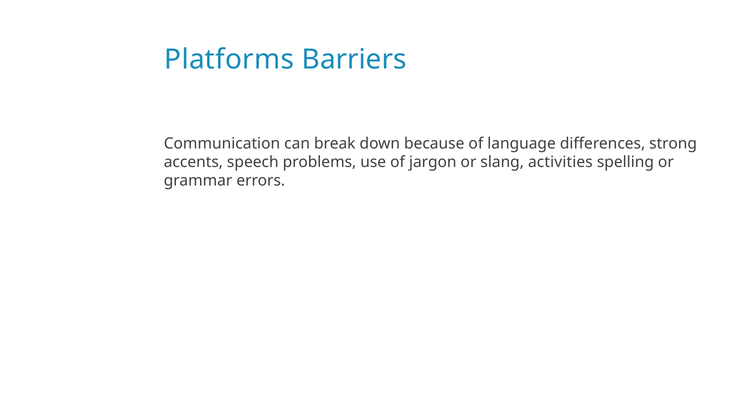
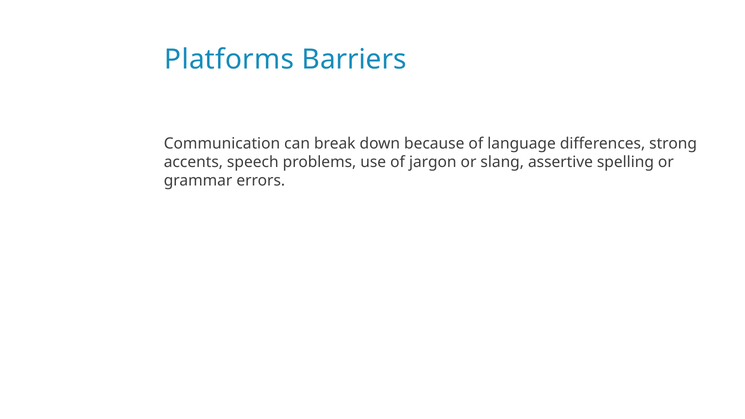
activities: activities -> assertive (560, 162)
